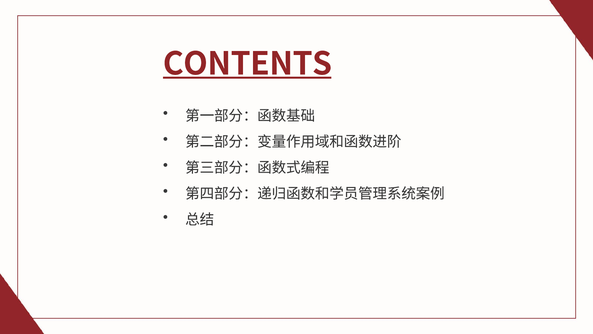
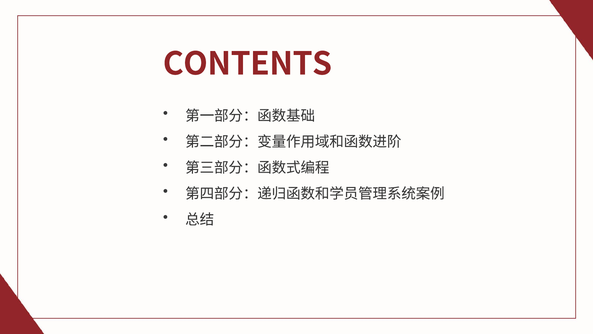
CONTENTS underline: present -> none (247, 64)
